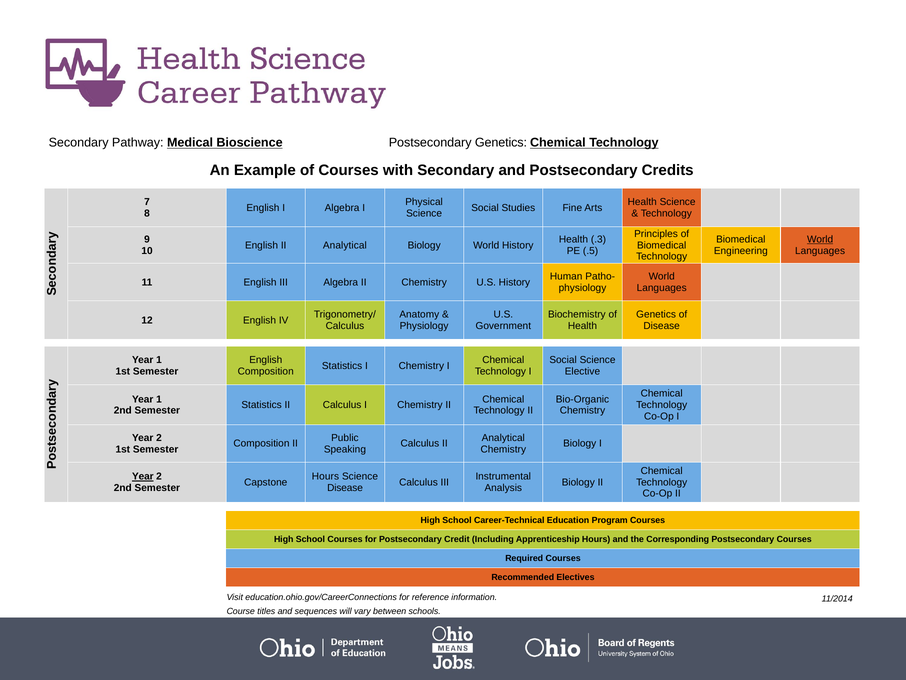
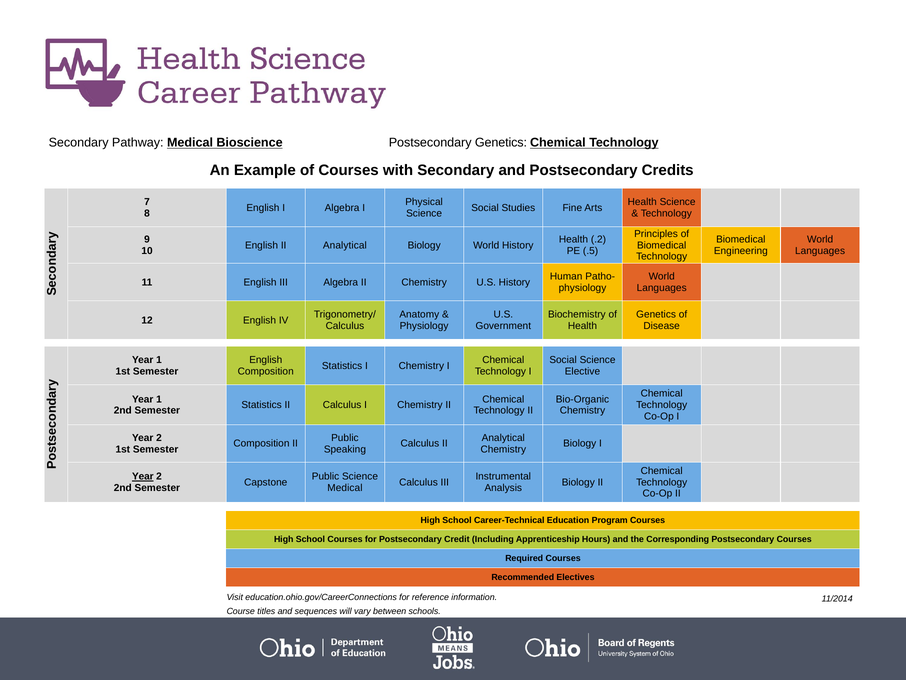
.3: .3 -> .2 (598, 239)
World underline: present -> none (820, 239)
Hours: Hours -> Public (326, 476)
Disease: Disease -> Medical (345, 488)
